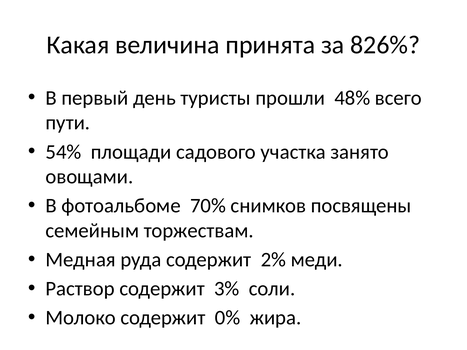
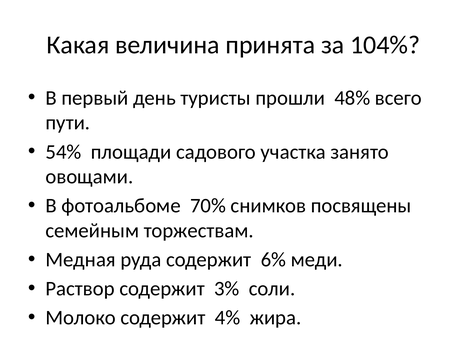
826%: 826% -> 104% (385, 45)
2%: 2% -> 6% (273, 260)
0%: 0% -> 4% (228, 318)
